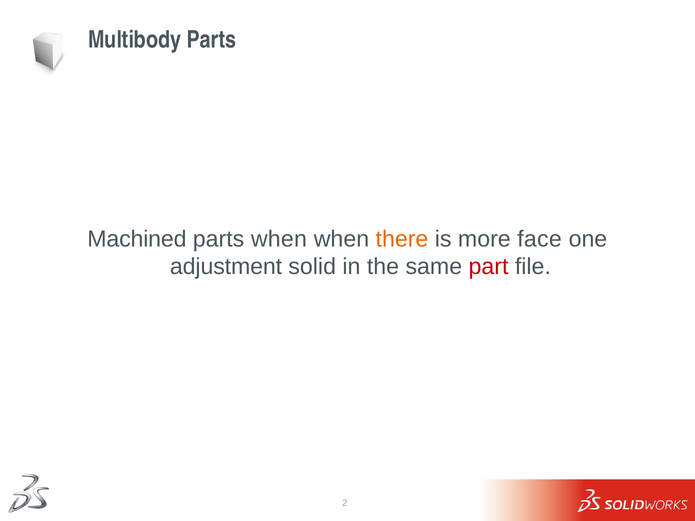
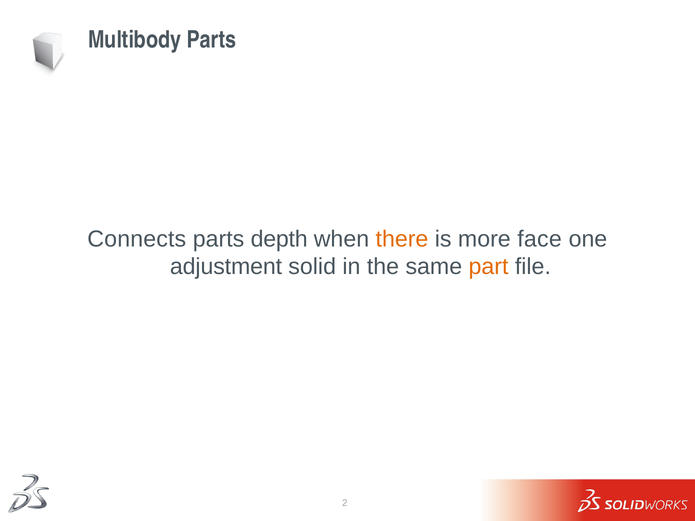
Machined: Machined -> Connects (137, 239)
parts when: when -> depth (279, 239)
part colour: red -> orange (489, 267)
